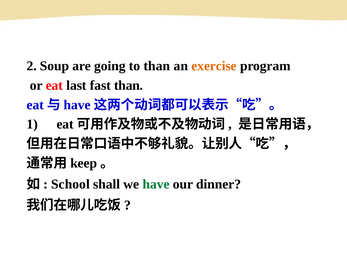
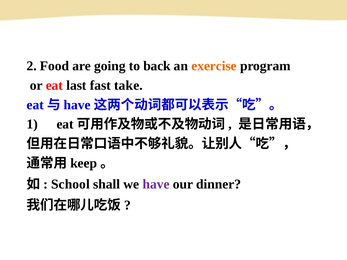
Soup: Soup -> Food (54, 66)
to than: than -> back (157, 66)
fast than: than -> take (128, 86)
have colour: green -> purple (156, 184)
